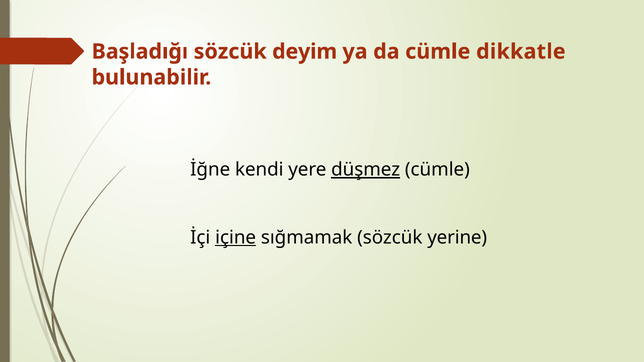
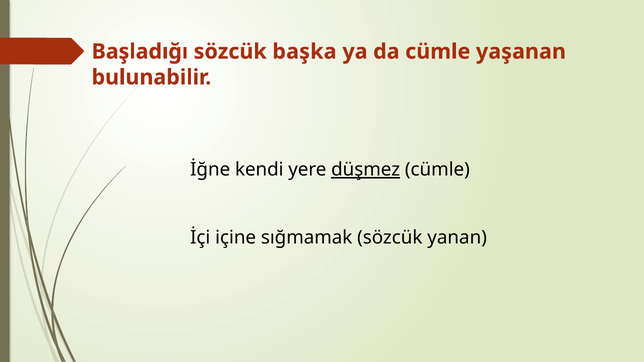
deyim: deyim -> başka (304, 52)
dikkatle: dikkatle -> yaşanan (521, 52)
içine underline: present -> none (236, 238)
yerine: yerine -> yanan (457, 238)
